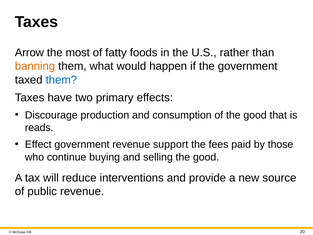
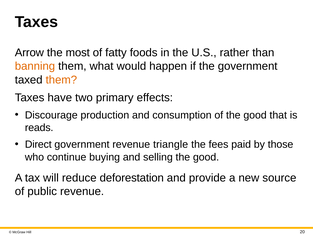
them colour: blue -> orange (61, 80)
Effect: Effect -> Direct (38, 144)
support: support -> triangle (171, 144)
interventions: interventions -> deforestation (132, 178)
